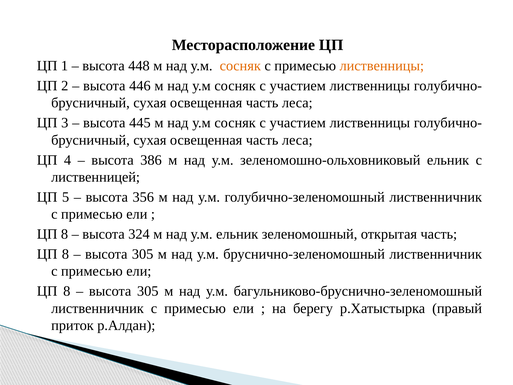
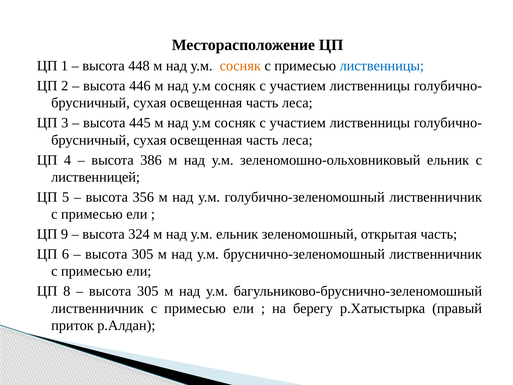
лиственницы colour: orange -> blue (382, 66)
8: 8 -> 9 (65, 234)
8: 8 -> 6 (65, 254)
